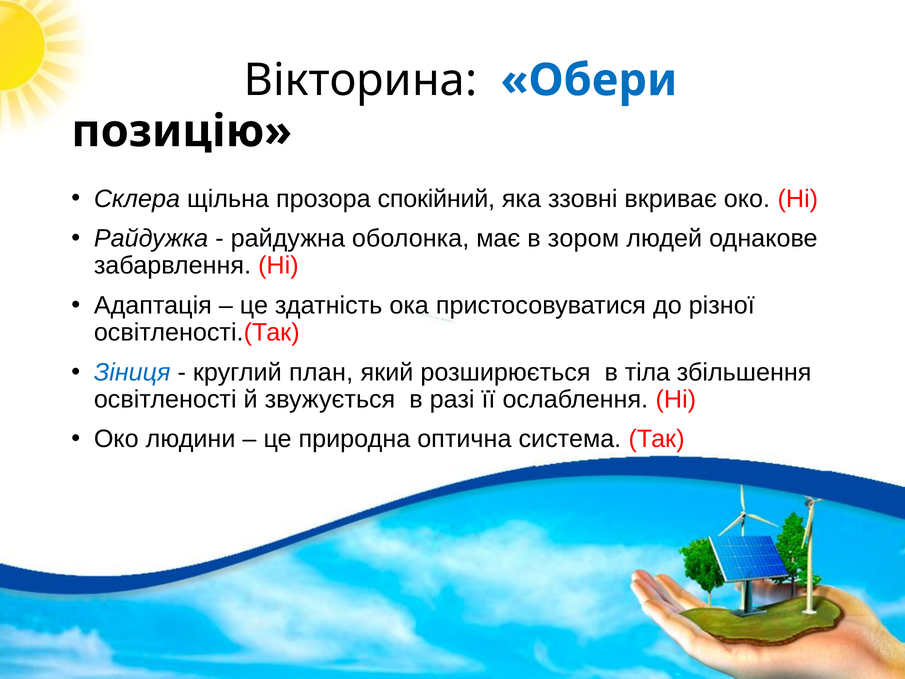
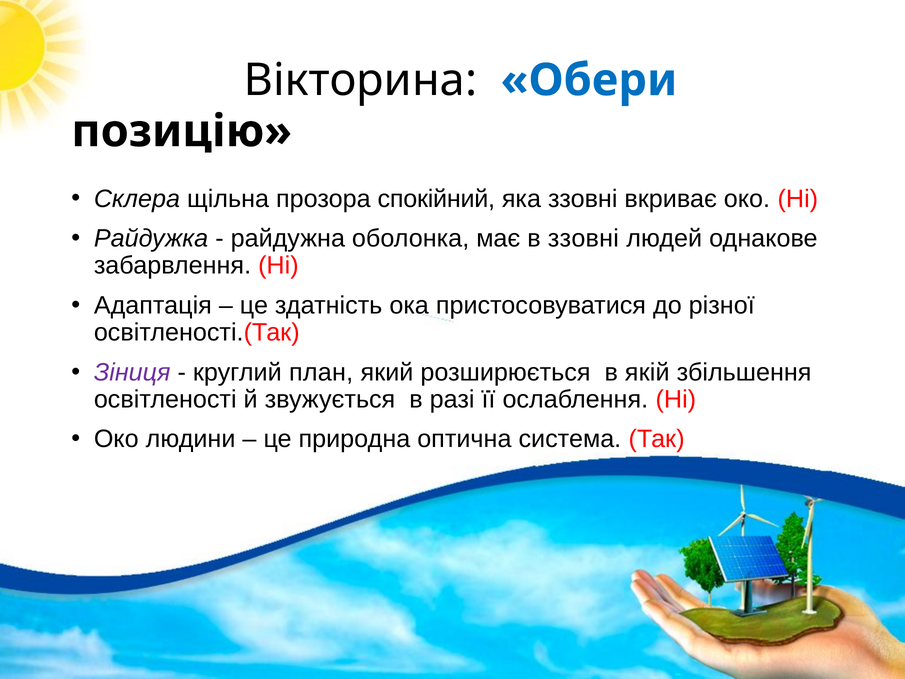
в зором: зором -> ззовні (583, 238)
Зіниця colour: blue -> purple (132, 372)
тіла: тіла -> якій (647, 372)
